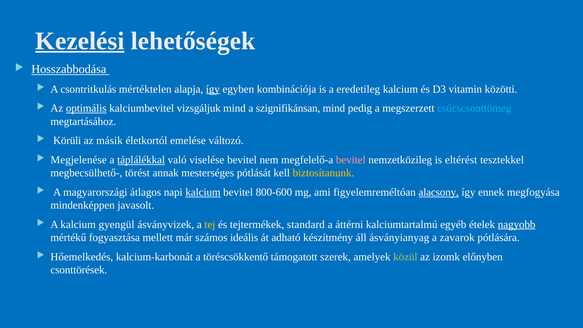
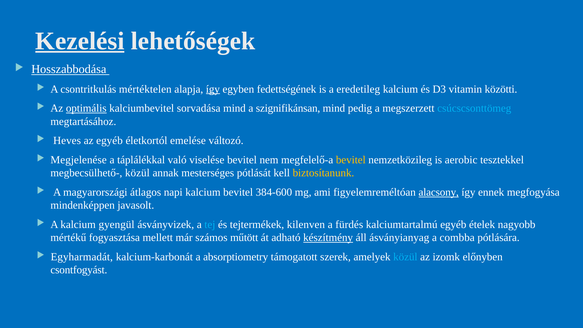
kombinációja: kombinációja -> fedettségének (287, 89)
vizsgáljuk: vizsgáljuk -> sorvadása (199, 108)
Körüli: Körüli -> Heves (67, 141)
az másik: másik -> egyéb (109, 141)
táplálékkal underline: present -> none (141, 160)
bevitel colour: pink -> yellow (351, 160)
eltérést: eltérést -> aerobic (461, 160)
megbecsülhető- törést: törést -> közül (137, 173)
kalcium underline: present -> none (203, 192)
800-600: 800-600 -> 384-600 (274, 192)
tej colour: yellow -> light blue (210, 224)
standard: standard -> kilenven (306, 224)
áttérni: áttérni -> fürdés (349, 224)
nagyobb underline: present -> none (517, 224)
ideális: ideális -> műtött (244, 238)
készítmény underline: none -> present (328, 238)
zavarok: zavarok -> combba (457, 238)
Hőemelkedés: Hőemelkedés -> Egyharmadát (82, 257)
töréscsökkentő: töréscsökkentő -> absorptiometry (236, 257)
közül colour: light green -> light blue (405, 257)
csonttörések: csonttörések -> csontfogyást (79, 270)
